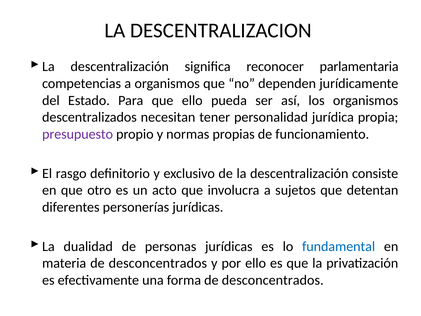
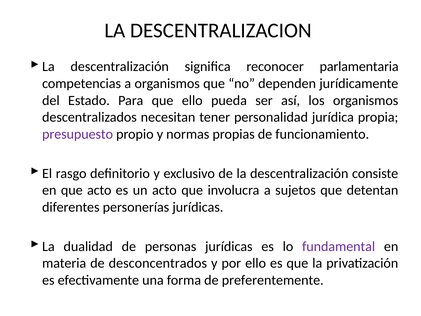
que otro: otro -> acto (99, 190)
fundamental colour: blue -> purple (339, 246)
forma de desconcentrados: desconcentrados -> preferentemente (273, 280)
